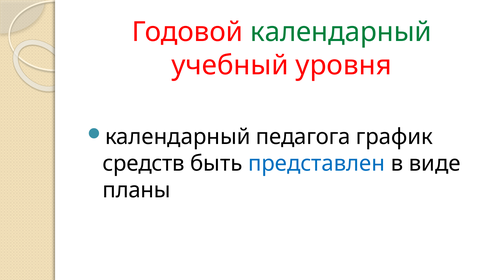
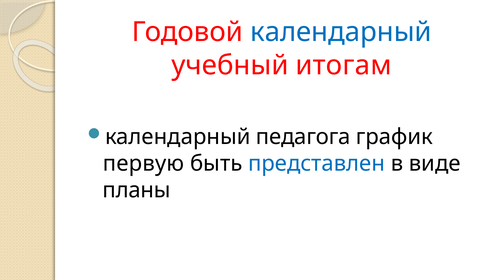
календарный colour: green -> blue (341, 32)
уровня: уровня -> итогам (344, 65)
средств: средств -> первую (143, 163)
